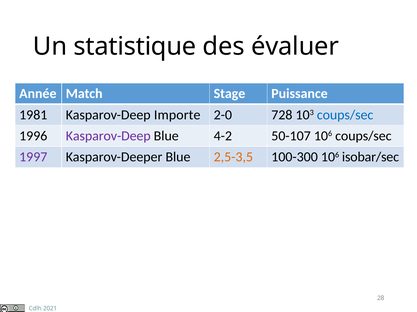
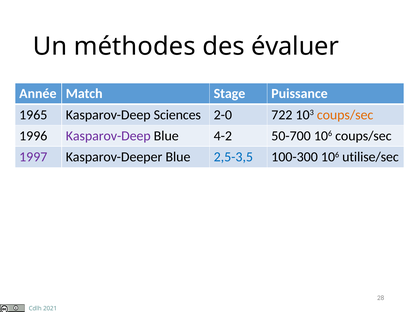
statistique: statistique -> méthodes (135, 47)
1981: 1981 -> 1965 (33, 115)
Importe: Importe -> Sciences (177, 115)
728: 728 -> 722 (282, 115)
coups/sec colour: blue -> orange (345, 115)
50-107: 50-107 -> 50-700 (291, 136)
2,5-3,5 colour: orange -> blue (233, 157)
isobar/sec: isobar/sec -> utilise/sec (370, 157)
